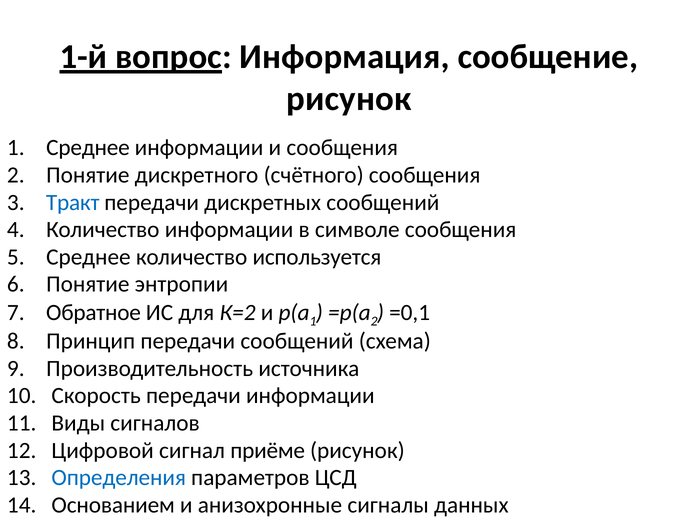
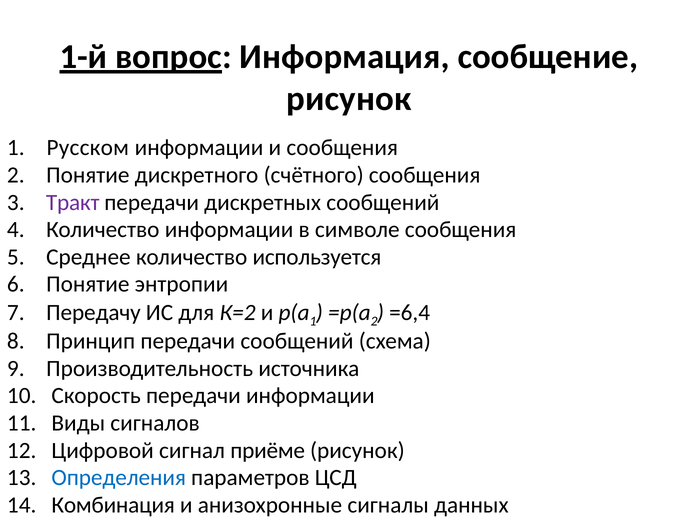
Среднее: Среднее -> Русском (88, 148)
Тракт colour: blue -> purple (73, 203)
Обратное: Обратное -> Передачу (93, 313)
=0,1: =0,1 -> =6,4 (410, 313)
Основанием: Основанием -> Комбинация (113, 505)
